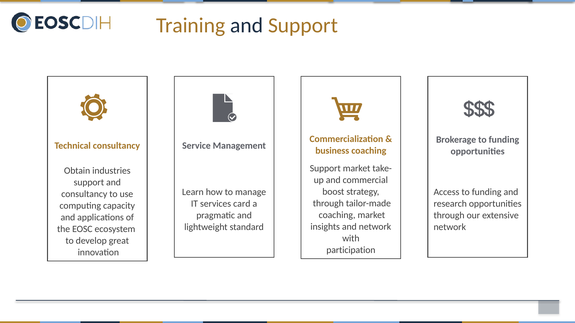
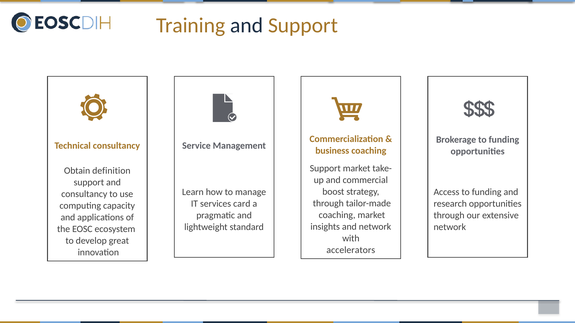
industries: industries -> definition (111, 171)
participation: participation -> accelerators (351, 250)
